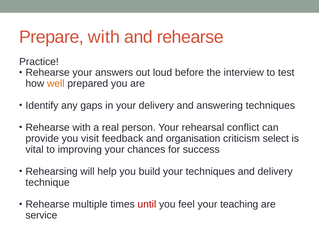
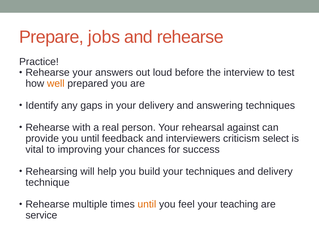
Prepare with: with -> jobs (104, 37)
conflict: conflict -> against (243, 128)
you visit: visit -> until (90, 139)
organisation: organisation -> interviewers (193, 139)
until colour: red -> orange (147, 205)
